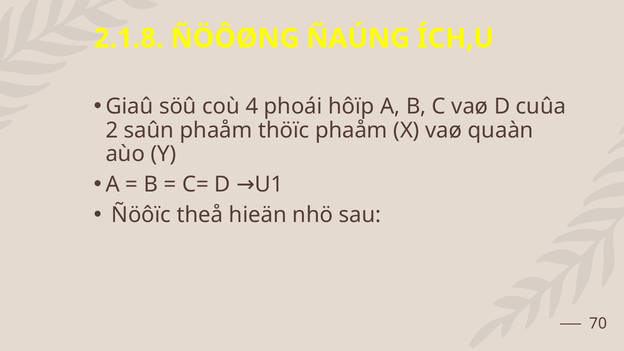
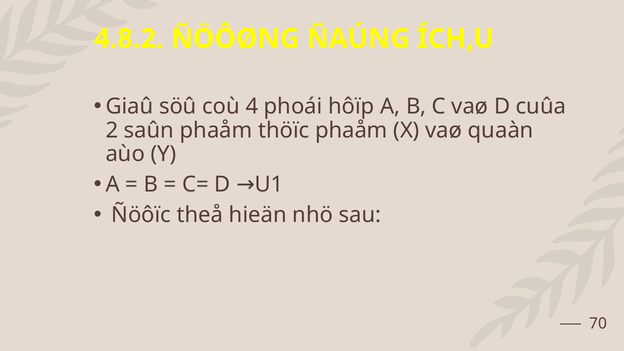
2.1.8: 2.1.8 -> 4.8.2 (129, 38)
